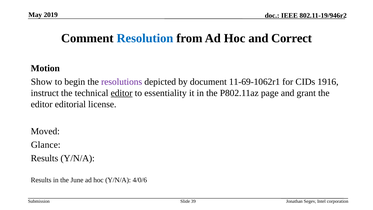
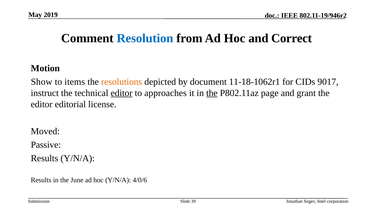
begin: begin -> items (75, 82)
resolutions colour: purple -> orange (122, 82)
11-69-1062r1: 11-69-1062r1 -> 11-18-1062r1 (255, 82)
1916: 1916 -> 9017 (328, 82)
essentiality: essentiality -> approaches (166, 93)
the underline: none -> present (212, 93)
Glance: Glance -> Passive (46, 145)
